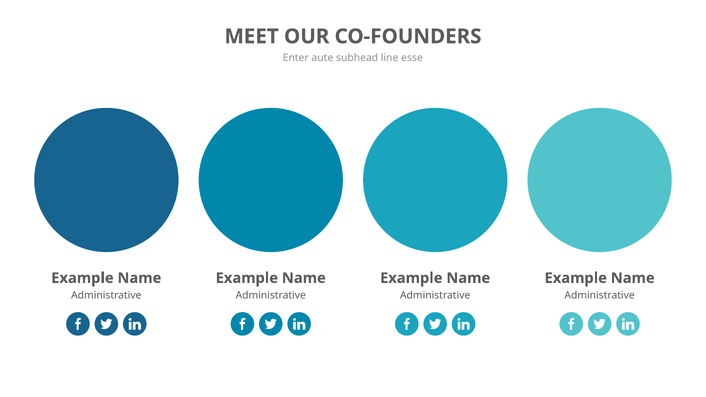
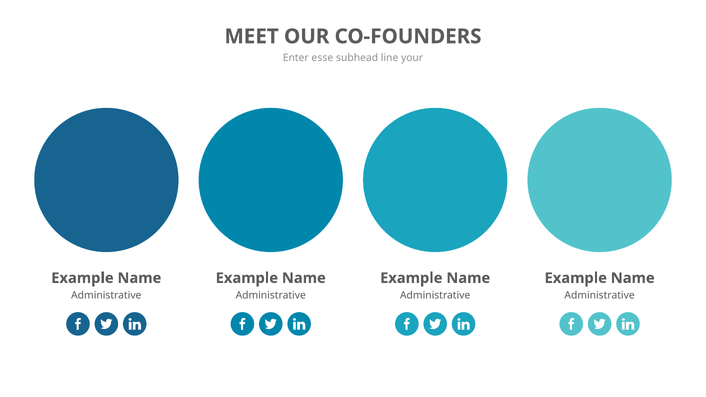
aute: aute -> esse (322, 58)
esse: esse -> your (412, 58)
